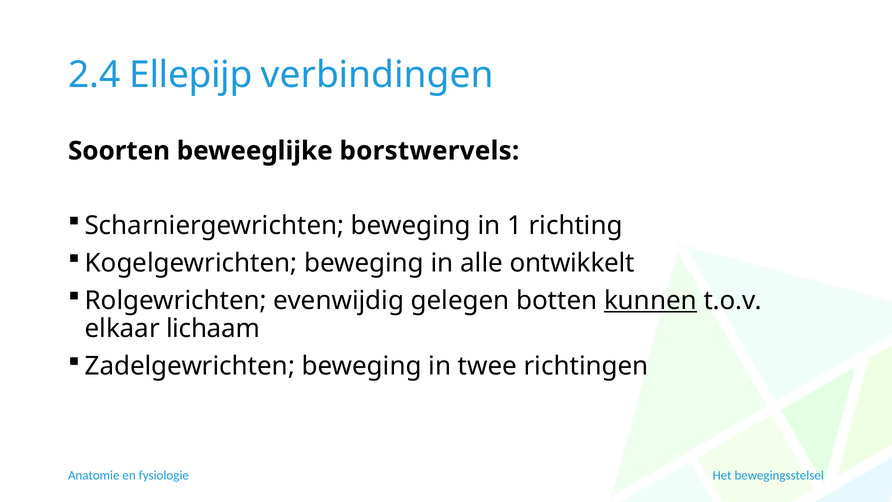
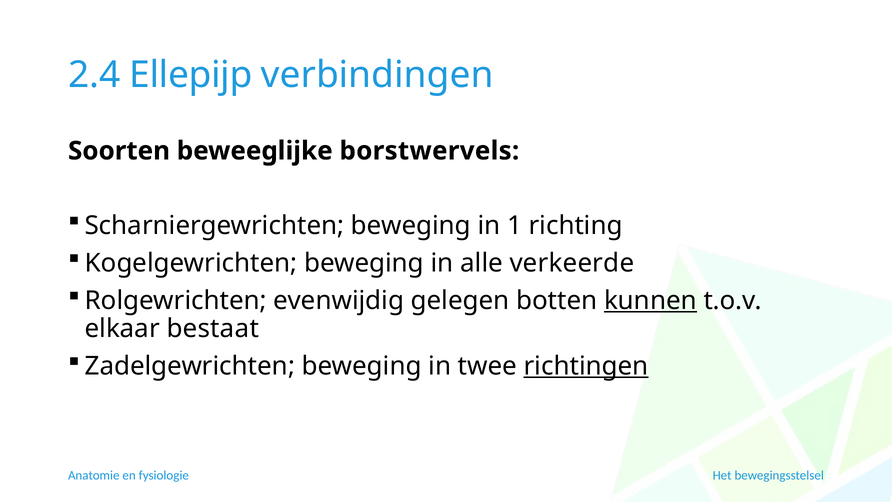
ontwikkelt: ontwikkelt -> verkeerde (572, 263)
lichaam: lichaam -> bestaat (213, 329)
richtingen underline: none -> present (586, 366)
